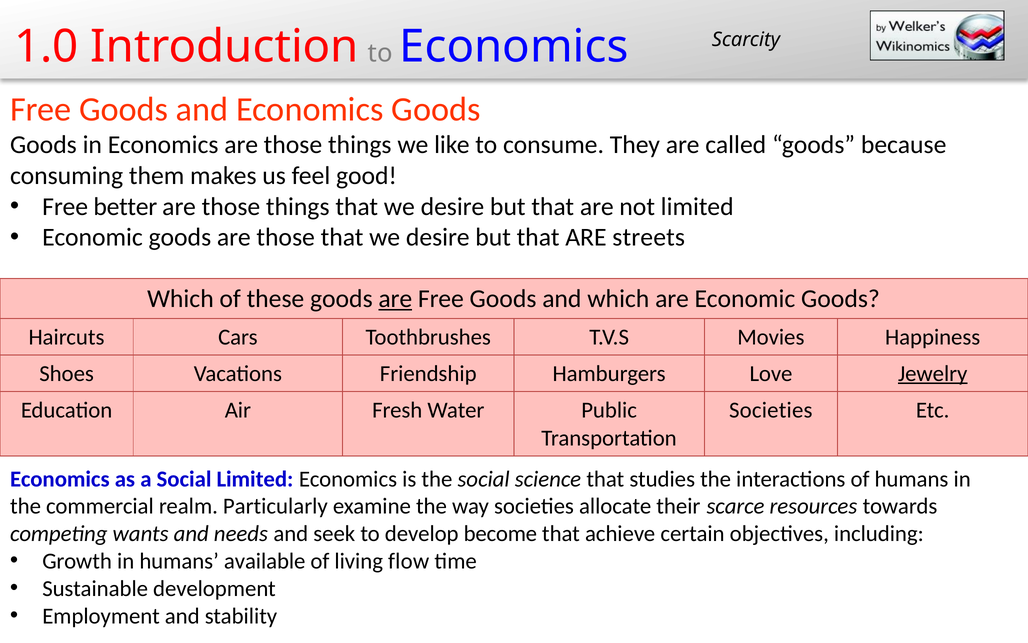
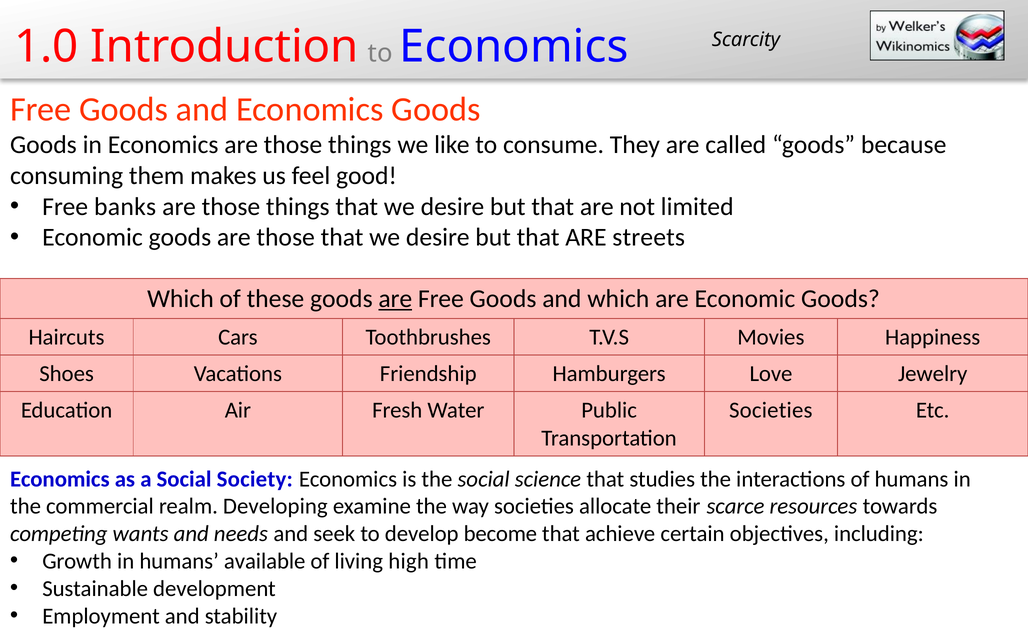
better: better -> banks (125, 206)
Jewelry underline: present -> none (933, 373)
Social Limited: Limited -> Society (255, 479)
Particularly: Particularly -> Developing (275, 506)
flow: flow -> high (409, 561)
